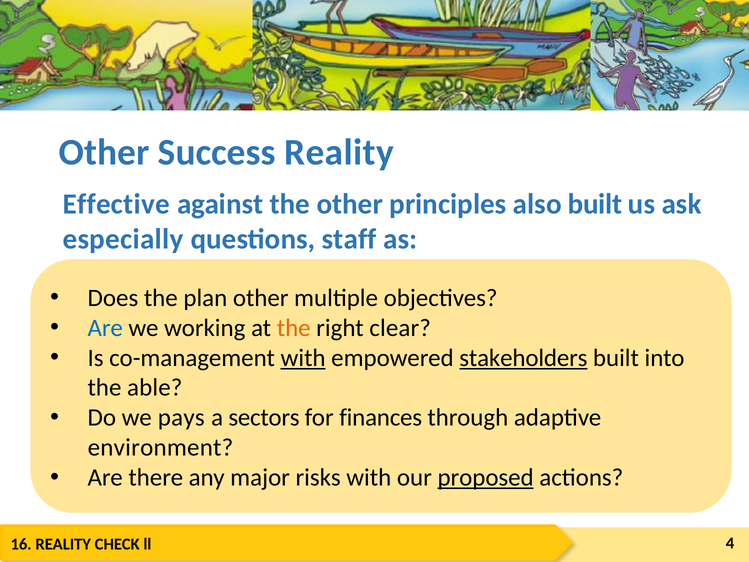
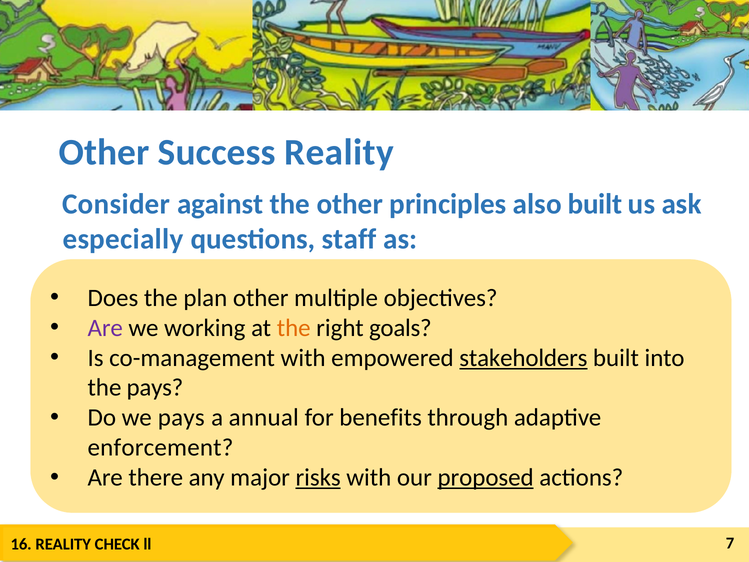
Effective: Effective -> Consider (116, 204)
Are colour: blue -> purple (105, 328)
clear: clear -> goals (400, 328)
with underline: present -> none (303, 358)
the able: able -> pays (155, 388)
sectors: sectors -> annual (264, 418)
finances: finances -> benefits (381, 418)
environment: environment -> enforcement (160, 447)
risks underline: none -> present (318, 477)
4: 4 -> 7 (730, 543)
